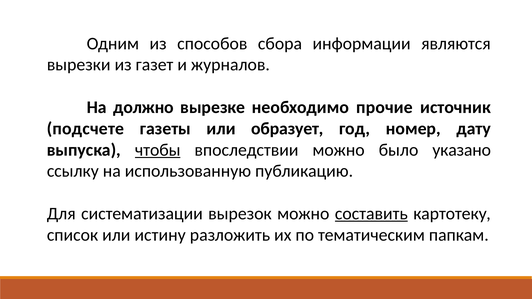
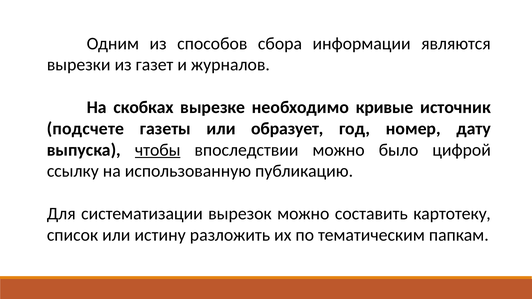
должно: должно -> скобках (143, 107)
прочие: прочие -> кривые (385, 107)
указано: указано -> цифрой (462, 150)
составить underline: present -> none (371, 214)
